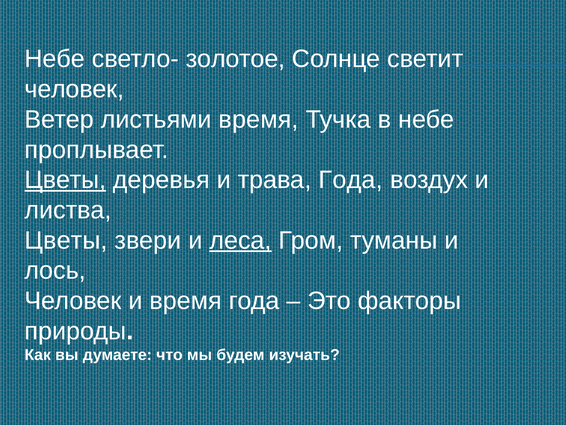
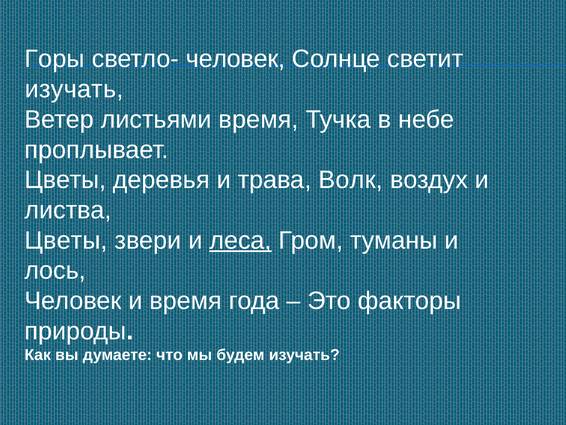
Небе: Небе -> Горы (55, 59)
светло- золотое: золотое -> человек (236, 59)
человек: человек -> изучать (74, 89)
Цветы underline: present -> none (65, 180)
трава Года: Года -> Волк (351, 180)
